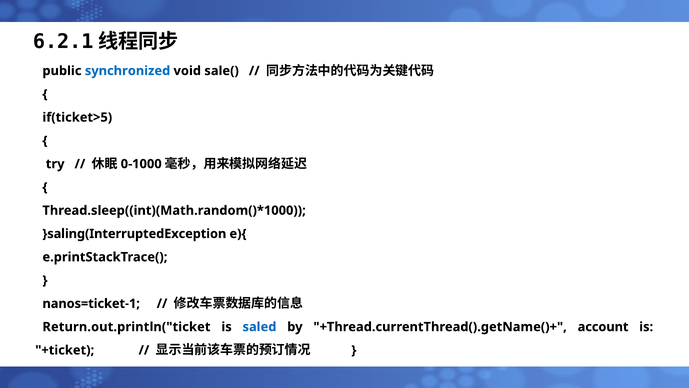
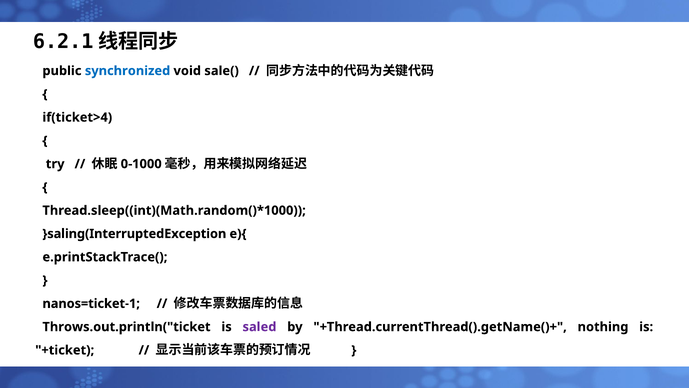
if(ticket>5: if(ticket>5 -> if(ticket>4 (77, 117)
Return.out.println("ticket: Return.out.println("ticket -> Throws.out.println("ticket (126, 327)
saled colour: blue -> purple (259, 327)
account: account -> nothing (603, 327)
